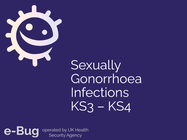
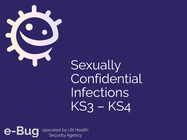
Gonorrhoea: Gonorrhoea -> Confidential (106, 79)
